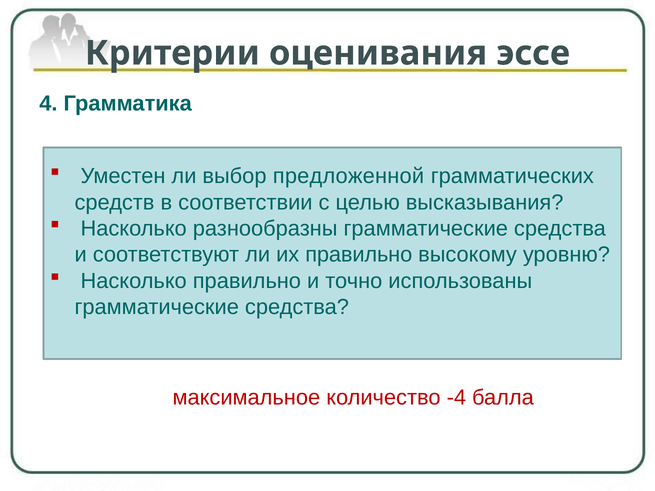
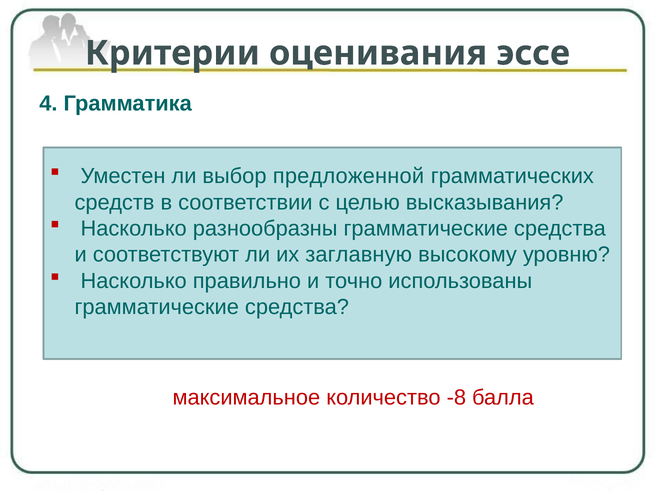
их правильно: правильно -> заглавную (359, 255)
-4: -4 -> -8 (456, 398)
